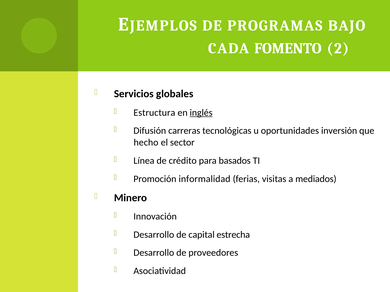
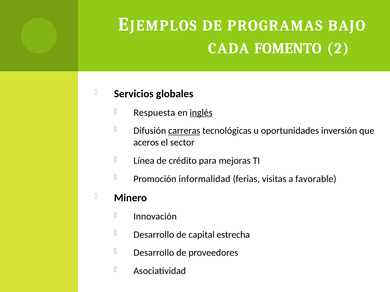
Estructura: Estructura -> Respuesta (154, 113)
carreras underline: none -> present (184, 131)
hecho: hecho -> aceros (146, 143)
basados: basados -> mejoras (235, 161)
mediados: mediados -> favorable (316, 179)
